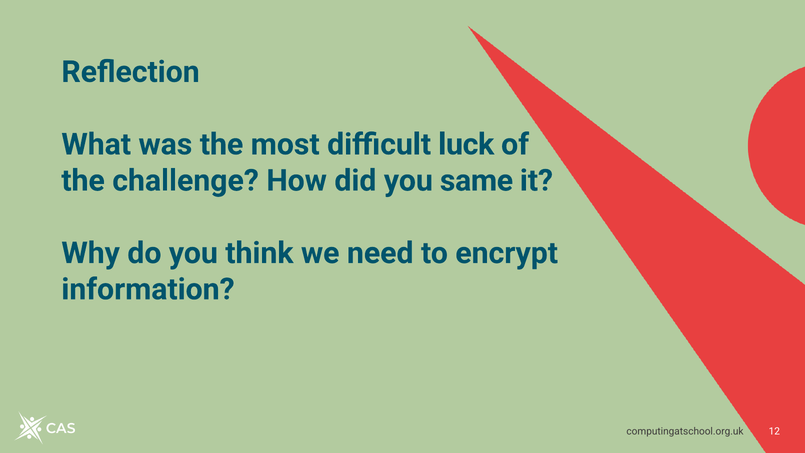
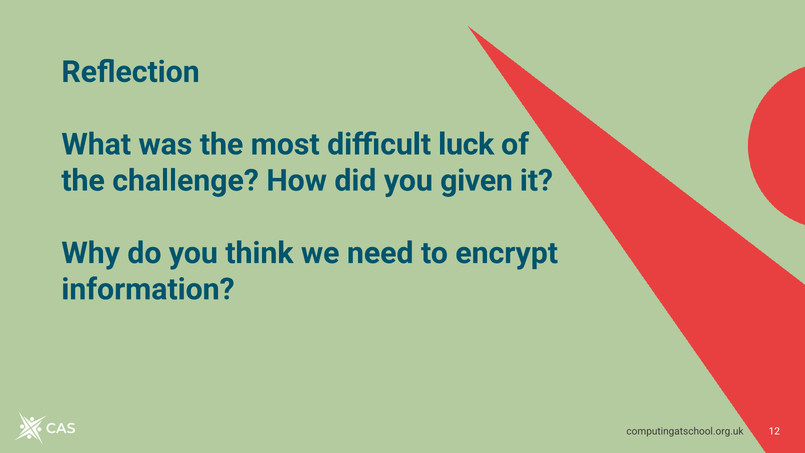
same: same -> given (476, 181)
